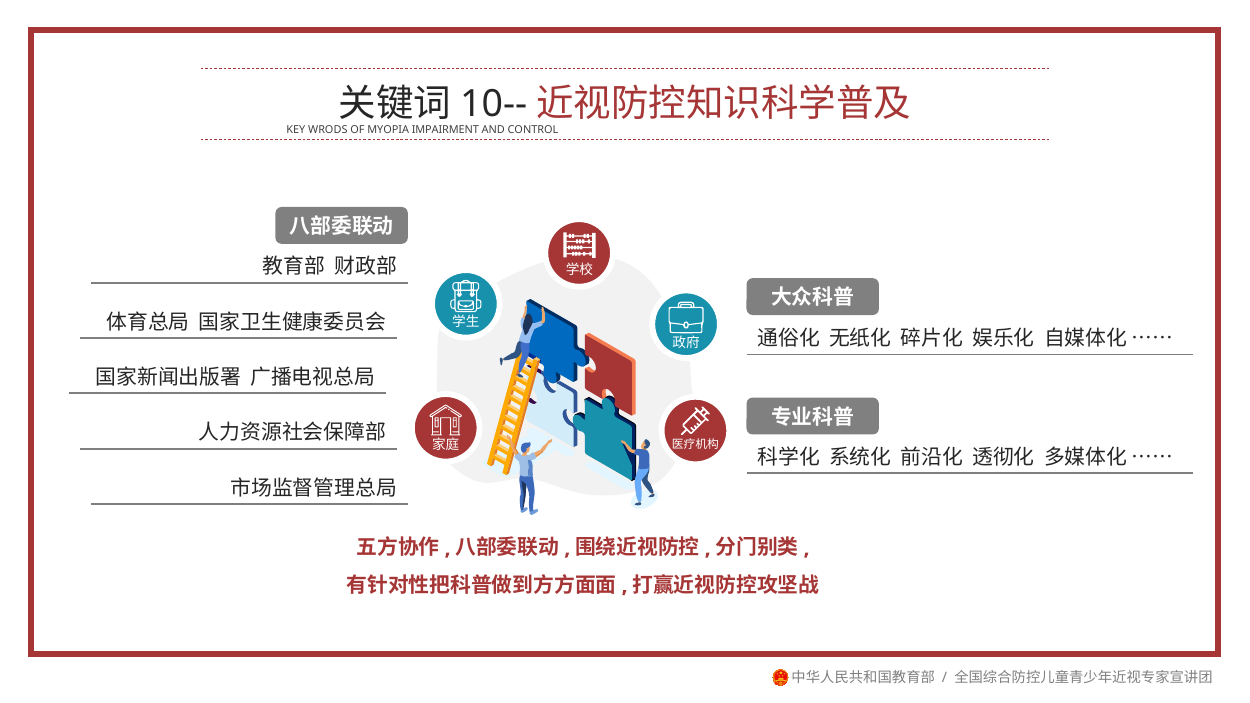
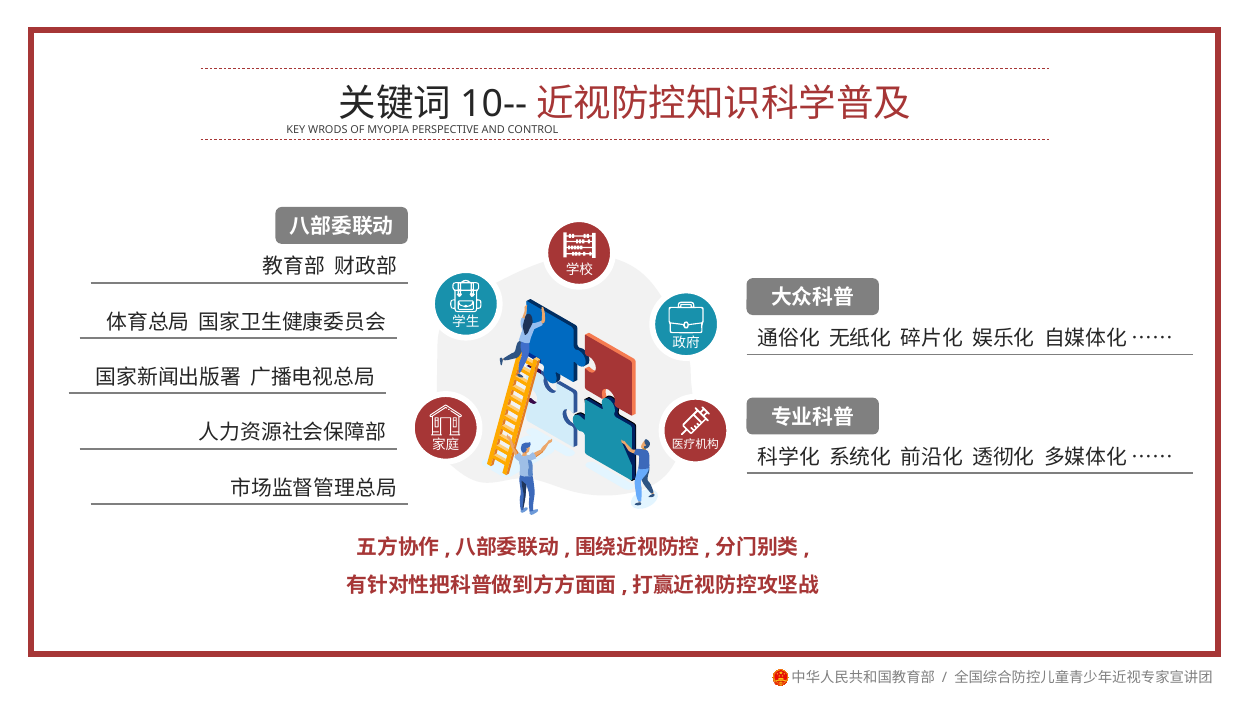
IMPAIRMENT: IMPAIRMENT -> PERSPECTIVE (445, 130)
